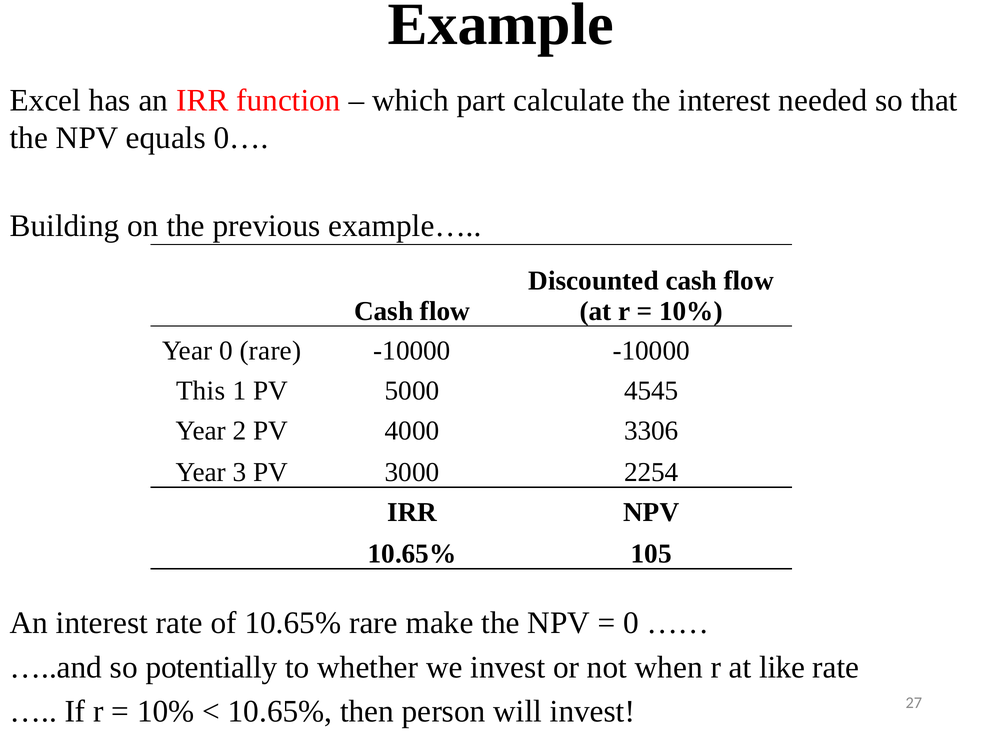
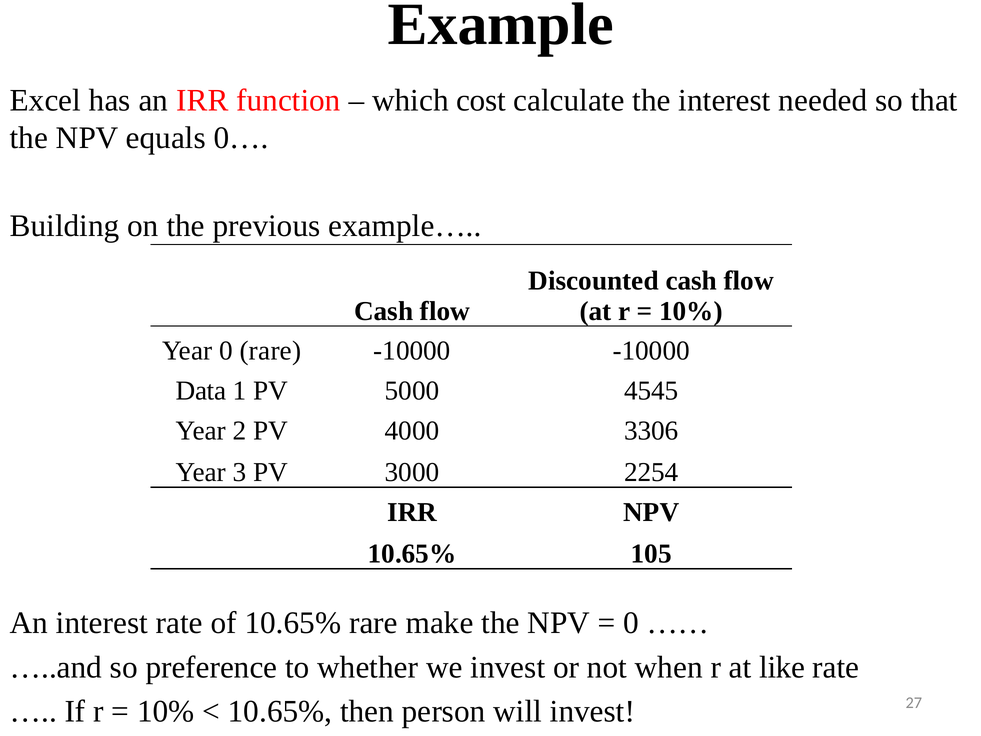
part: part -> cost (481, 100)
This: This -> Data (201, 391)
potentially: potentially -> preference (211, 667)
